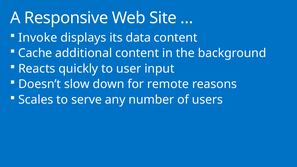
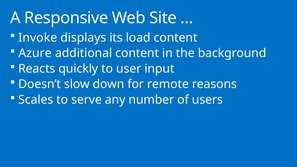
data: data -> load (138, 38)
Cache: Cache -> Azure (35, 53)
